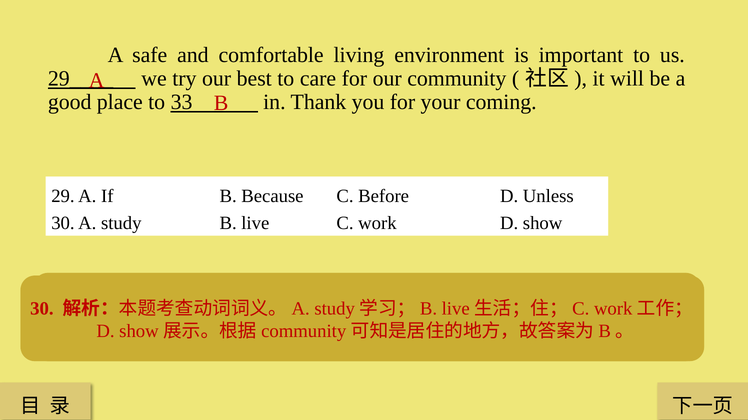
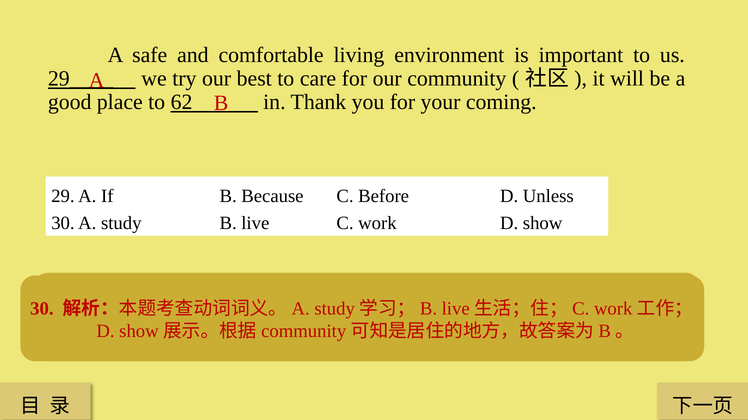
33: 33 -> 62 (182, 102)
